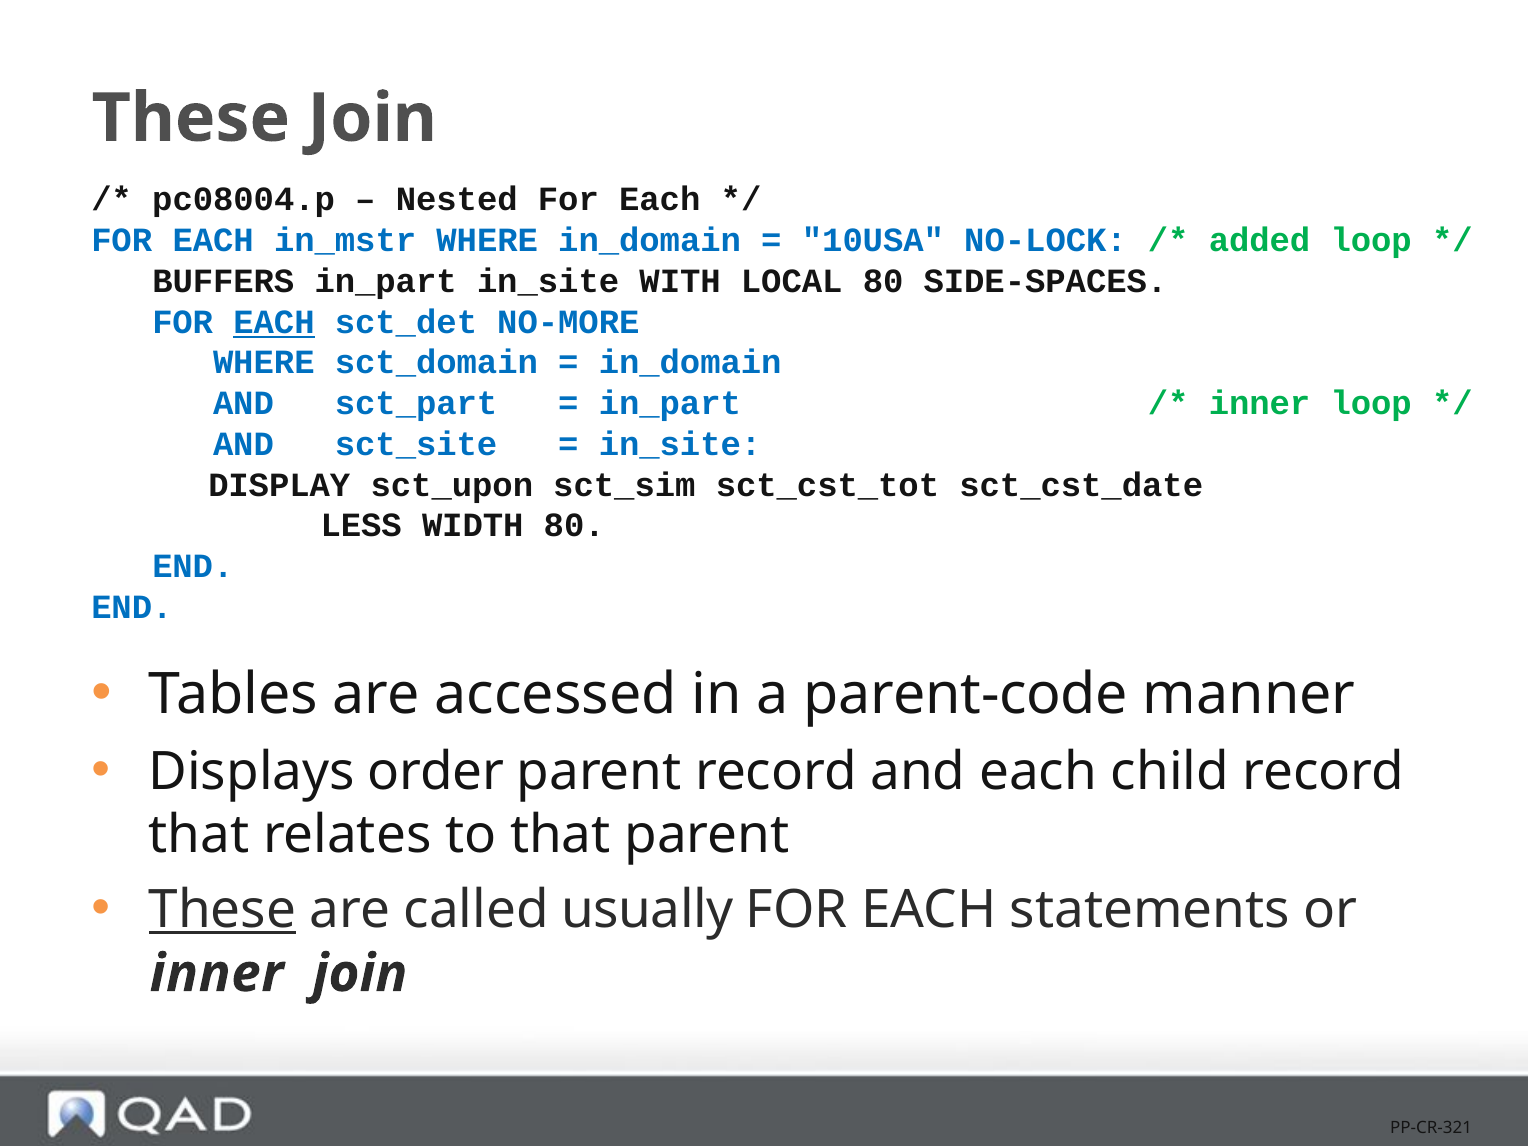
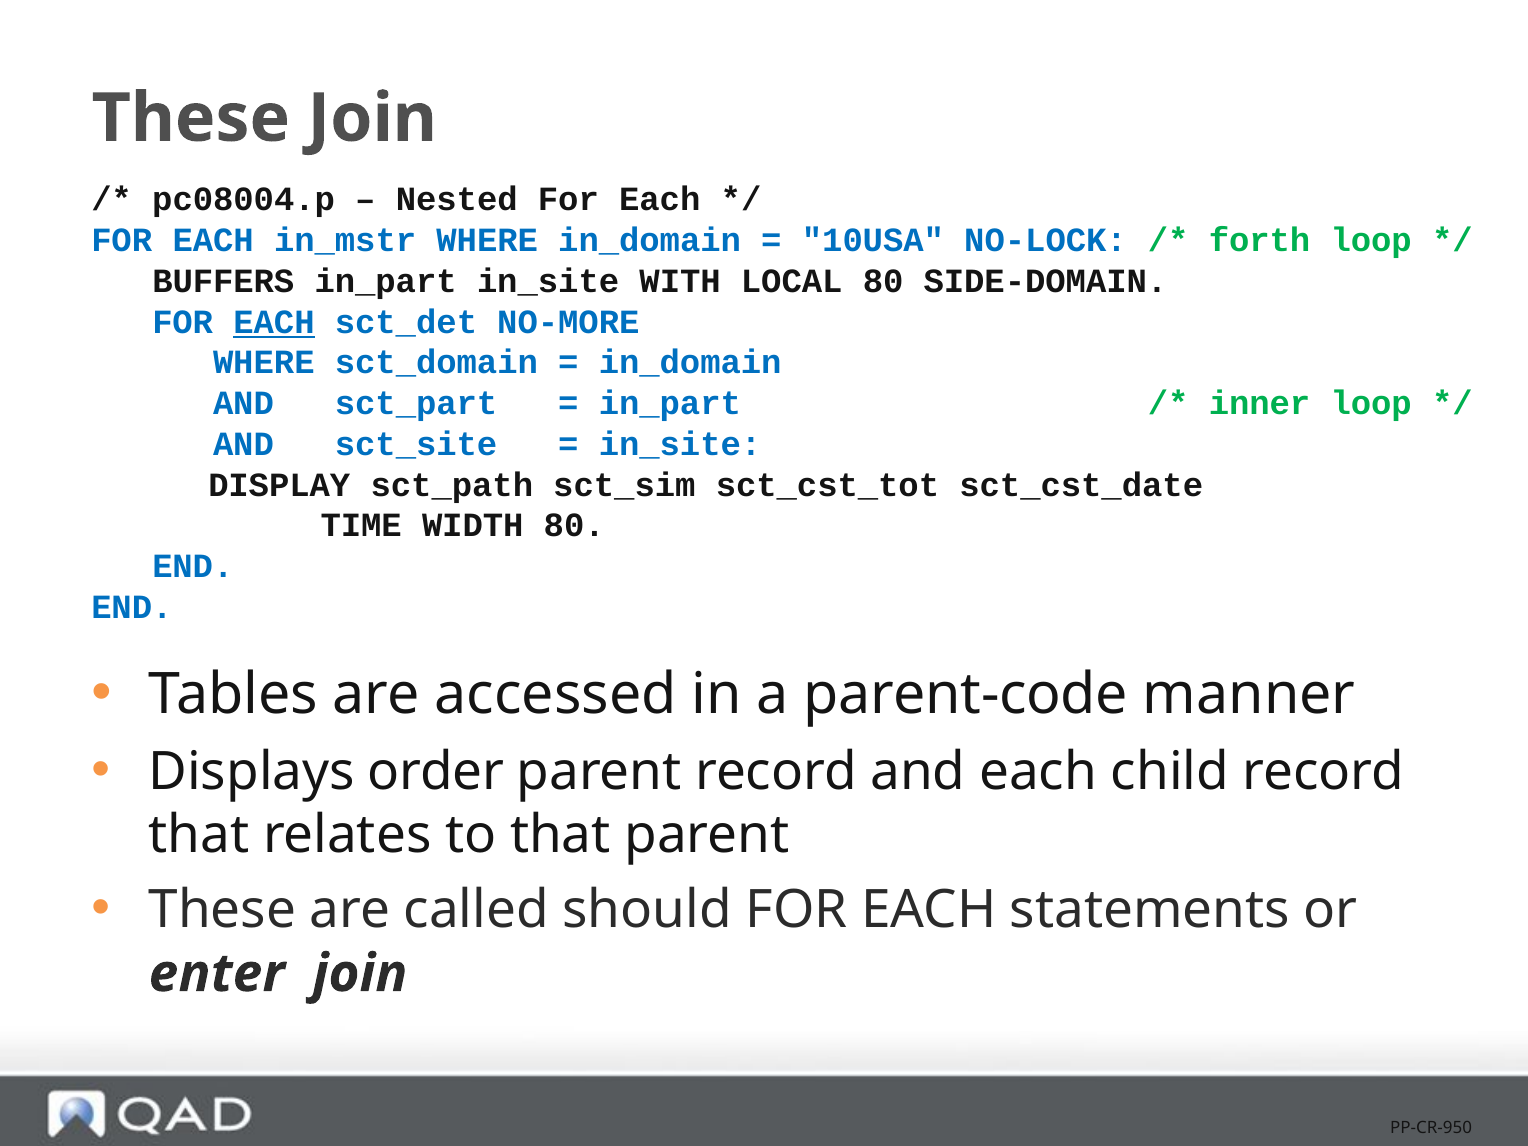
added: added -> forth (1260, 241)
SIDE-SPACES: SIDE-SPACES -> SIDE-DOMAIN (1045, 281)
sct_upon: sct_upon -> sct_path (452, 485)
LESS: LESS -> TIME (361, 526)
These underline: present -> none (222, 910)
usually: usually -> should (647, 910)
inner: inner -> enter (217, 974)
PP-CR-321: PP-CR-321 -> PP-CR-950 (1431, 1128)
